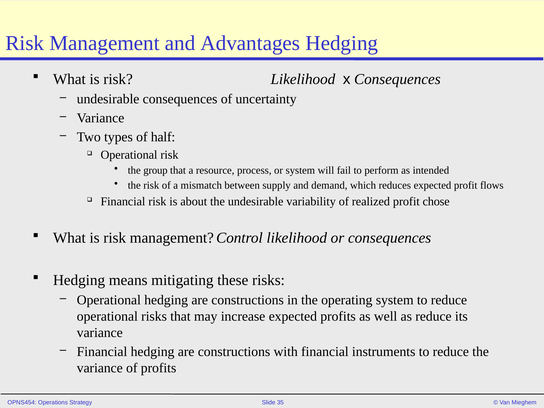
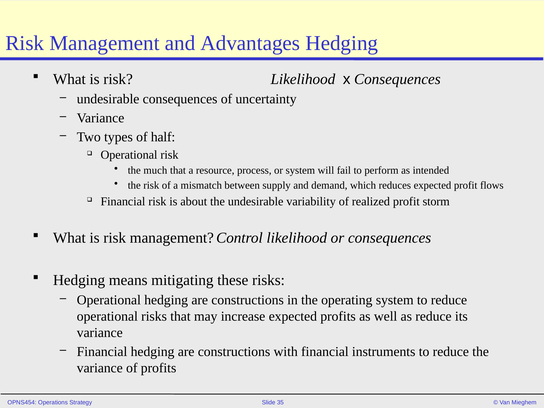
group: group -> much (155, 170)
chose: chose -> storm (436, 201)
